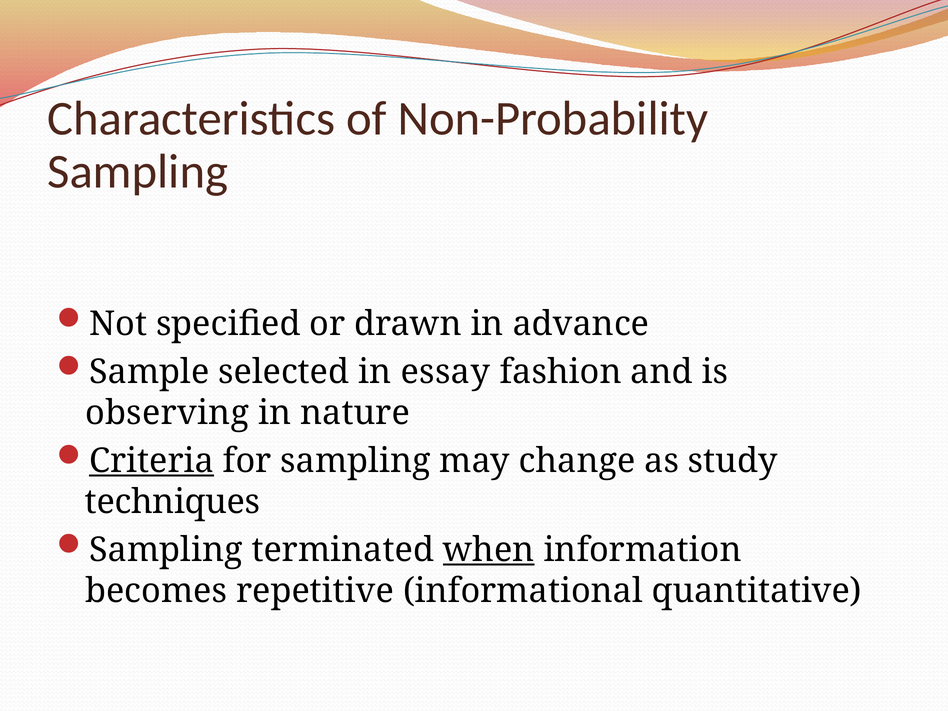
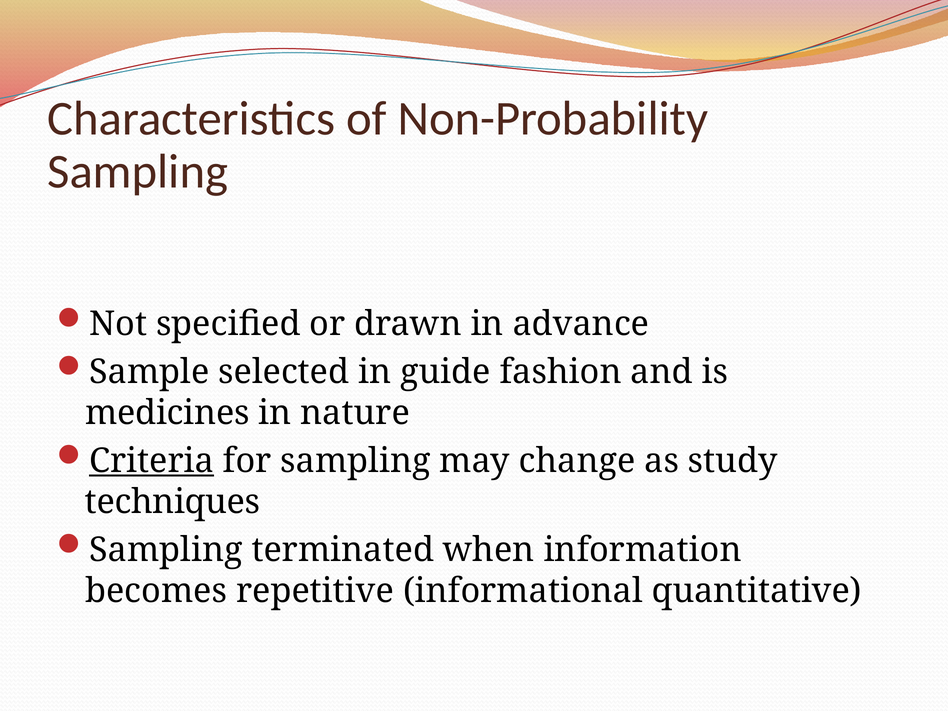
essay: essay -> guide (445, 372)
observing: observing -> medicines (167, 413)
when underline: present -> none (489, 550)
